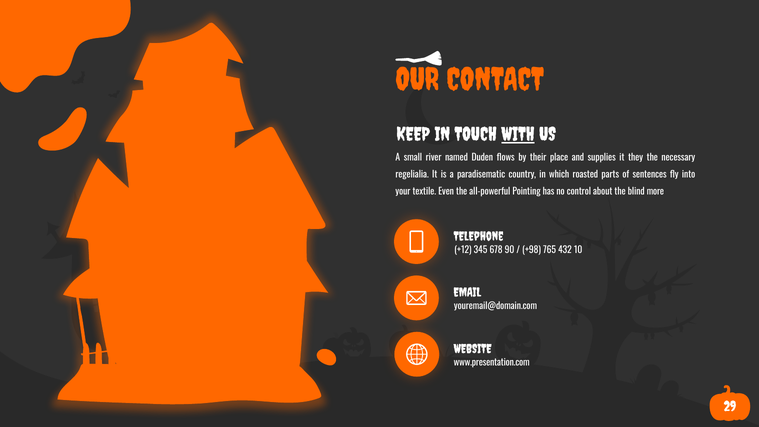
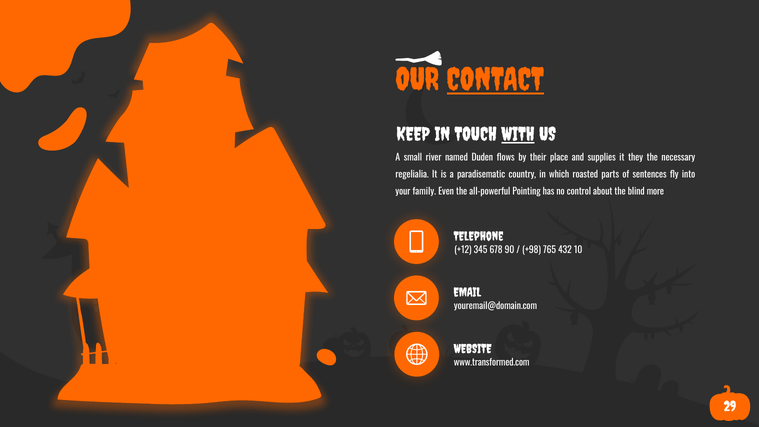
CONTACT underline: none -> present (496, 80)
textile: textile -> family (424, 192)
www.presentation.com: www.presentation.com -> www.transformed.com (492, 363)
